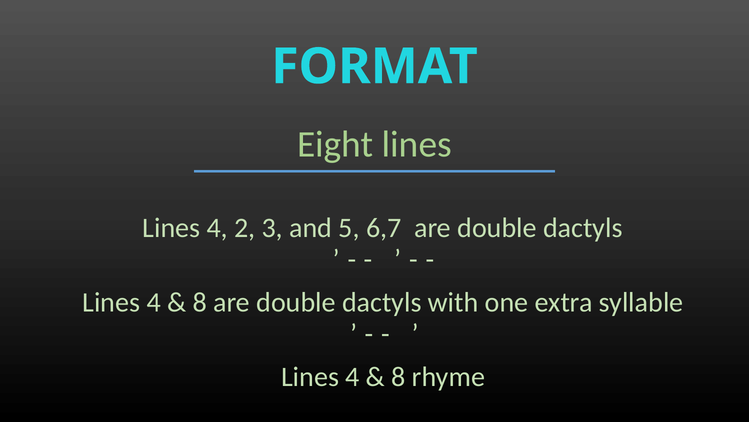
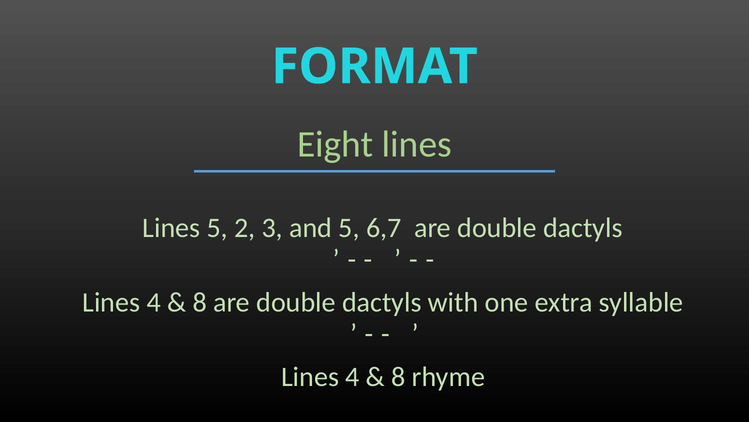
4: 4 -> 5 (217, 228)
